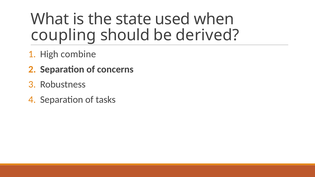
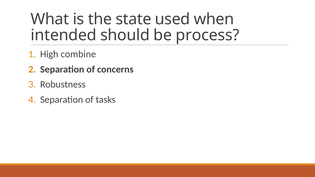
coupling: coupling -> intended (64, 35)
derived: derived -> process (208, 35)
